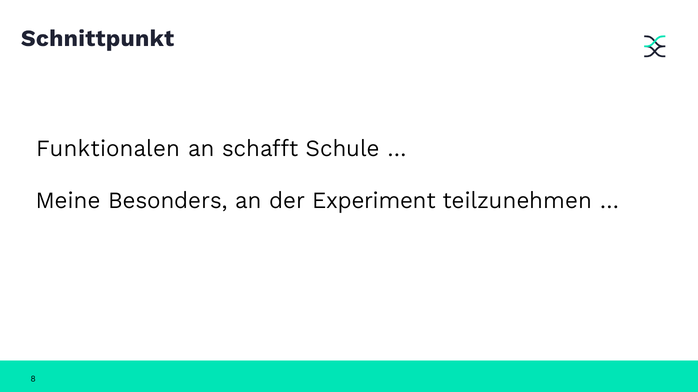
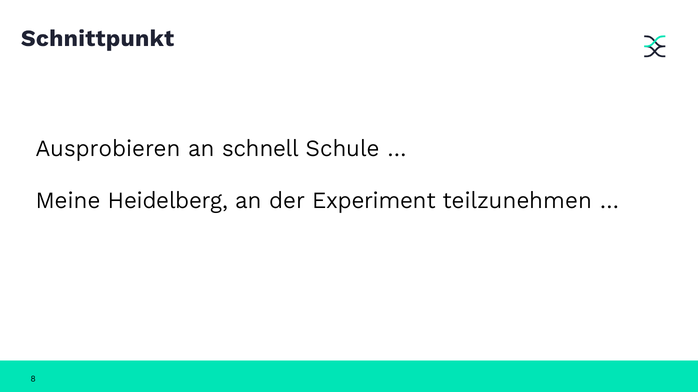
Funktionalen: Funktionalen -> Ausprobieren (108, 149)
schafft: schafft -> schnell (260, 149)
Besonders: Besonders -> Heidelberg (168, 201)
